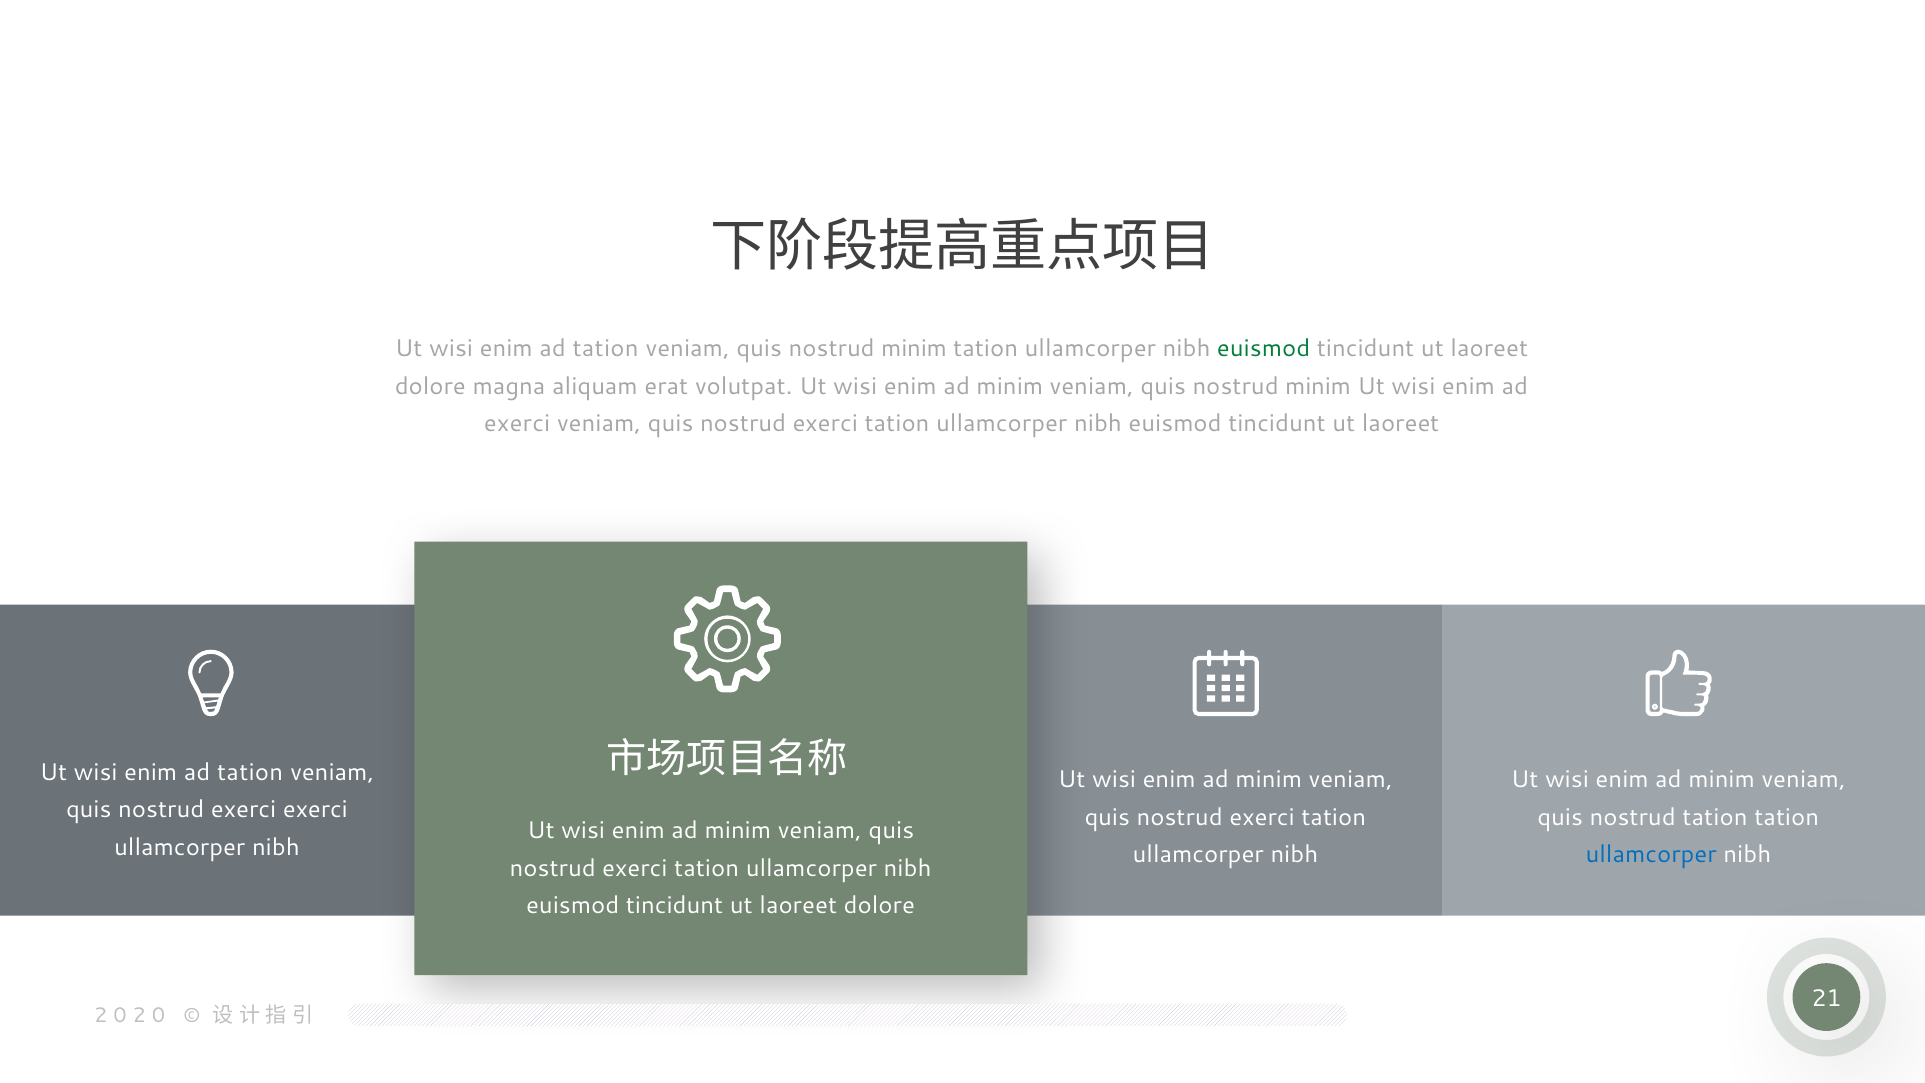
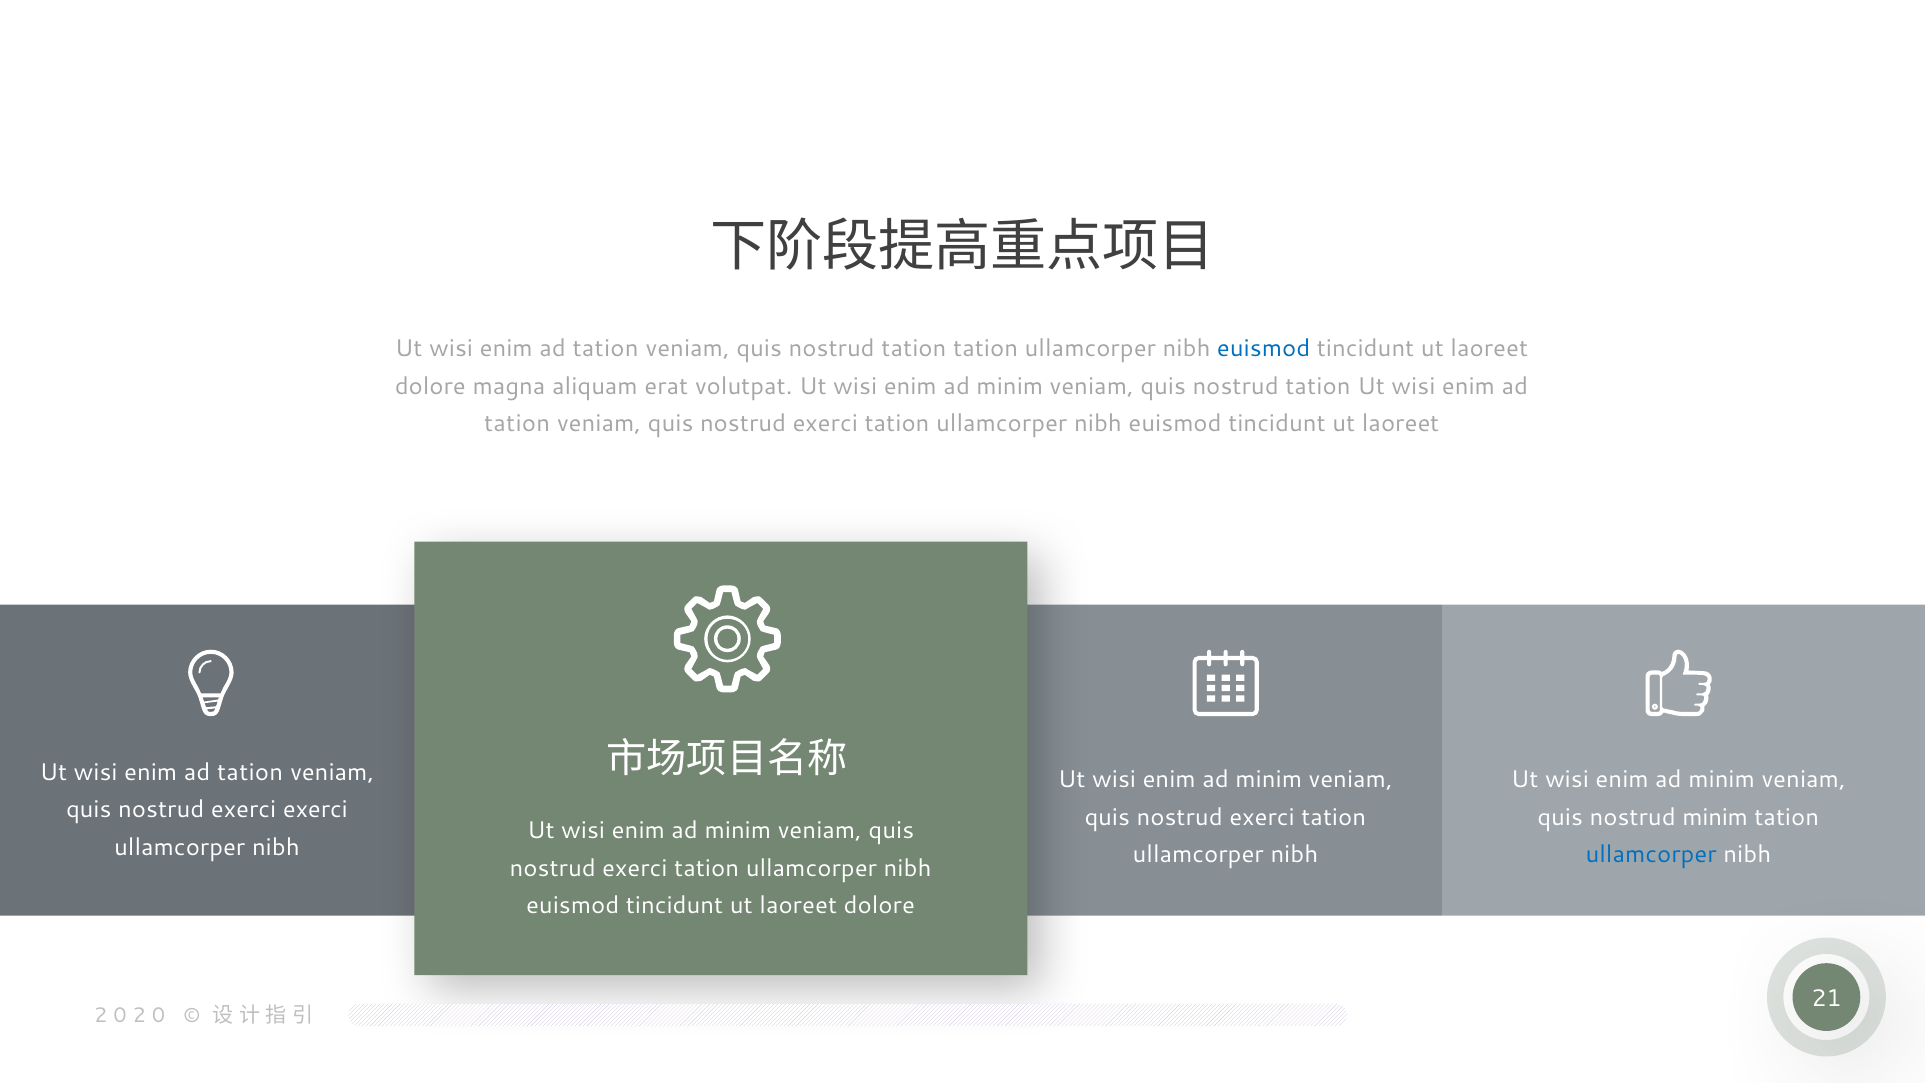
minim: minim -> tation (914, 349)
euismod colour: green -> blue (1264, 349)
minim: minim -> tation (1318, 386)
exerci: exerci -> tation (517, 424)
nostrud tation: tation -> minim (1715, 817)
